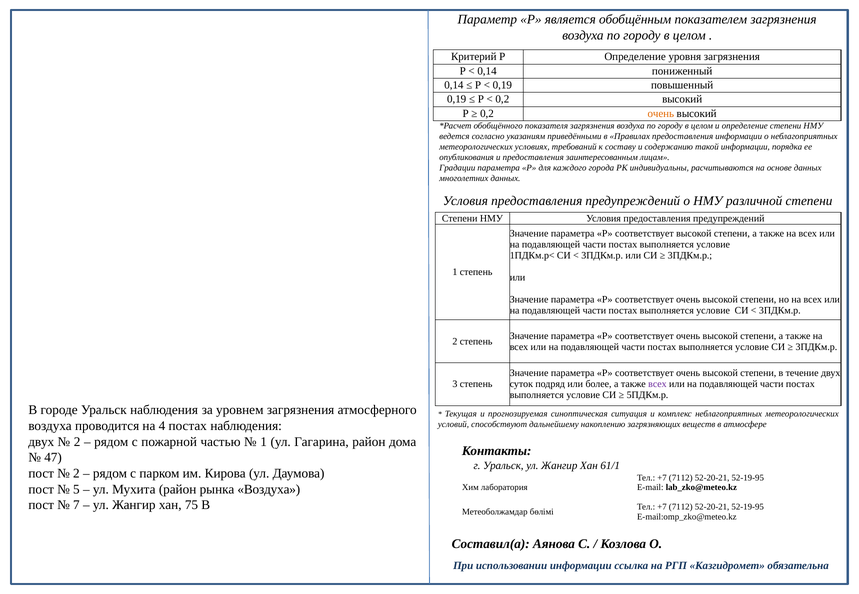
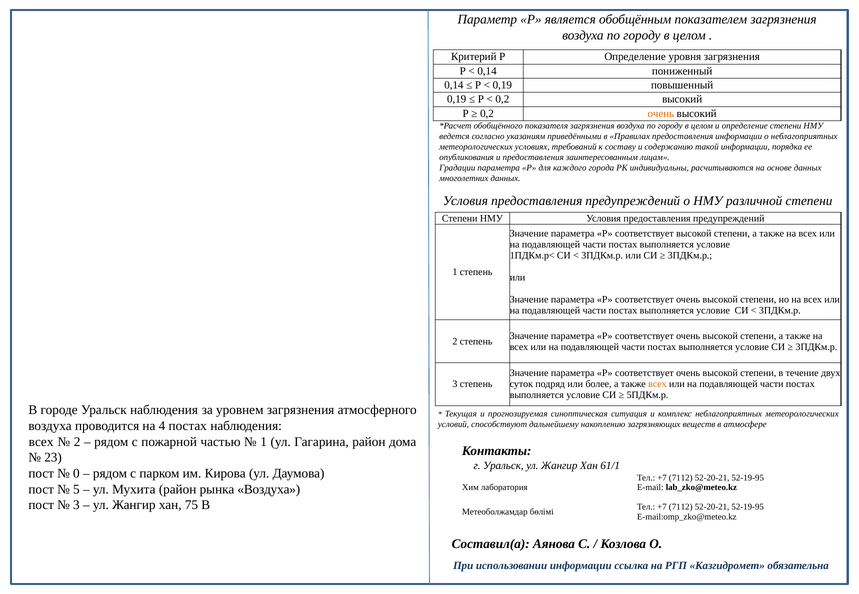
всех colour: purple -> orange (657, 385)
двух: двух -> всех (41, 442)
47: 47 -> 23 (53, 458)
2: 2 -> 0 (76, 474)
7: 7 -> 3 (76, 506)
